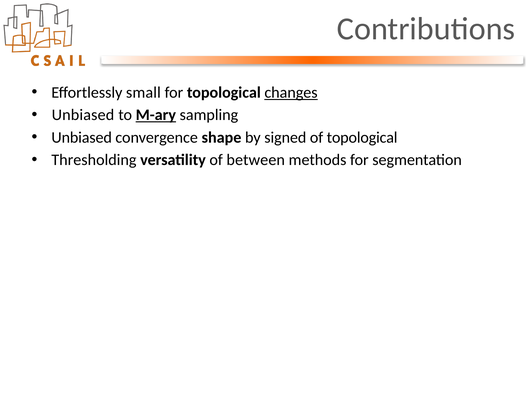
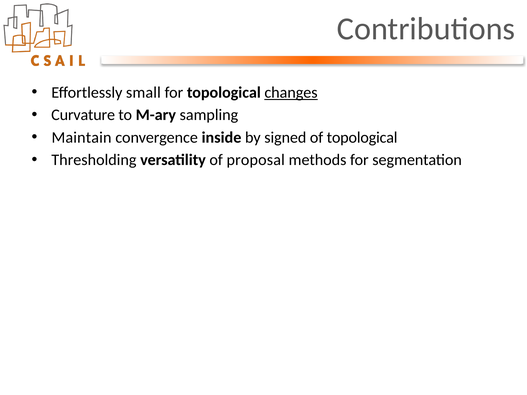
Unbiased: Unbiased -> Curvature (83, 115)
M-ary underline: present -> none (156, 115)
Unbiased: Unbiased -> Maintain (82, 138)
shape: shape -> inside (221, 138)
between: between -> proposal (256, 160)
